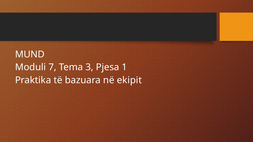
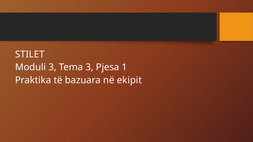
MUND: MUND -> STILET (30, 54)
Moduli 7: 7 -> 3 (52, 67)
